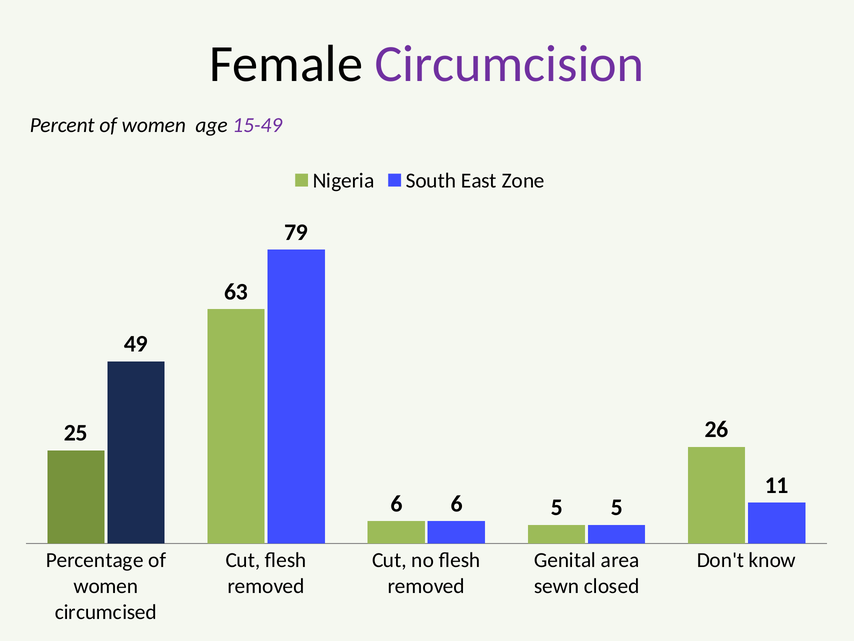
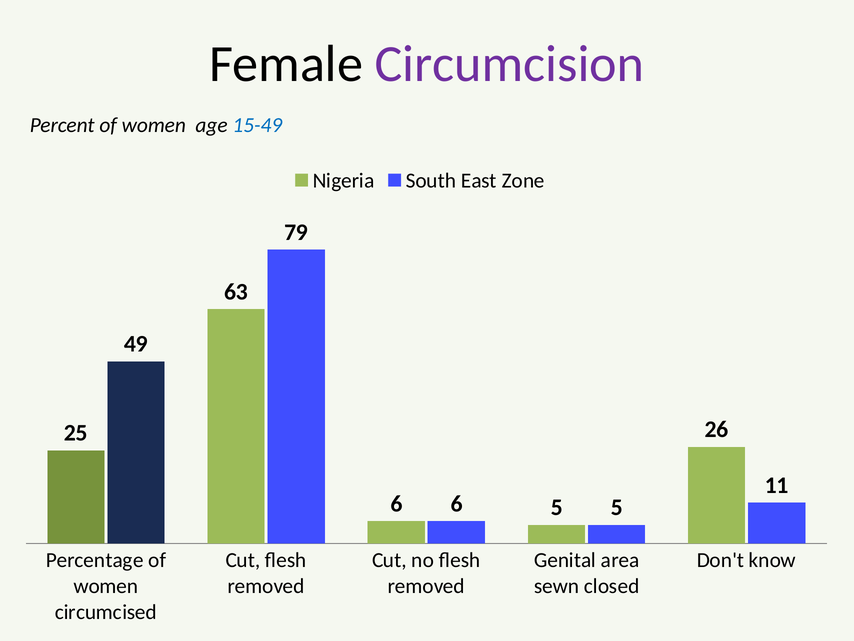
15-49 colour: purple -> blue (257, 125)
